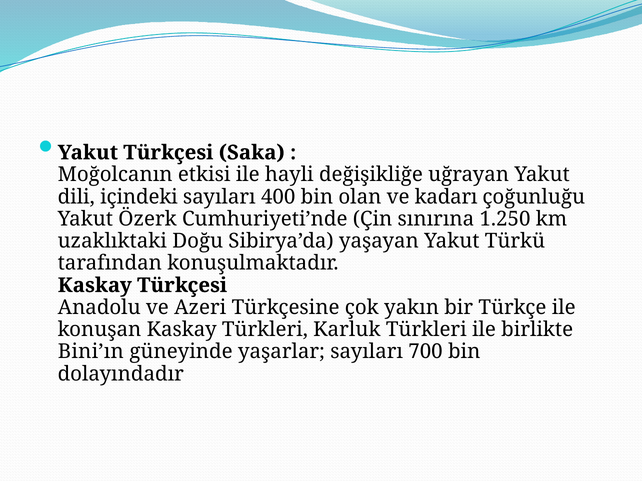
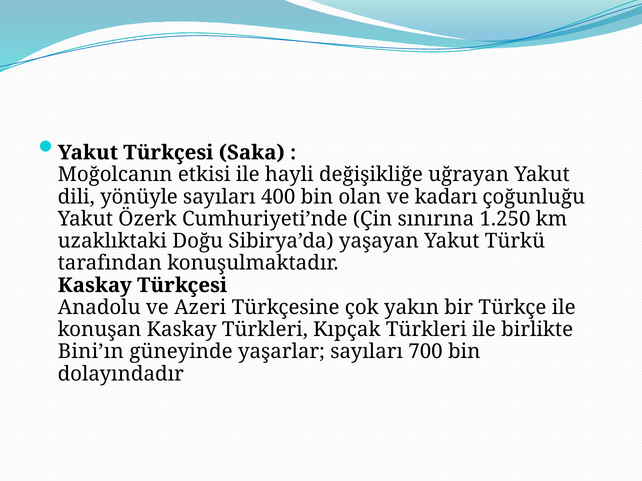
içindeki: içindeki -> yönüyle (139, 197)
Karluk: Karluk -> Kıpçak (347, 330)
